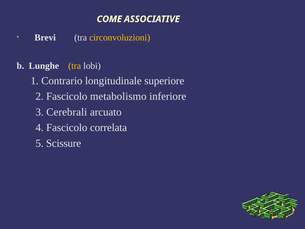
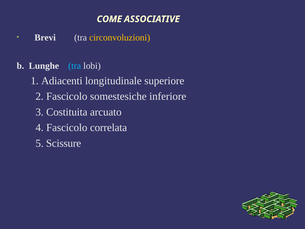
tra colour: yellow -> light blue (75, 66)
Contrario: Contrario -> Adiacenti (62, 81)
metabolismo: metabolismo -> somestesiche (118, 96)
Cerebrali: Cerebrali -> Costituita (67, 112)
